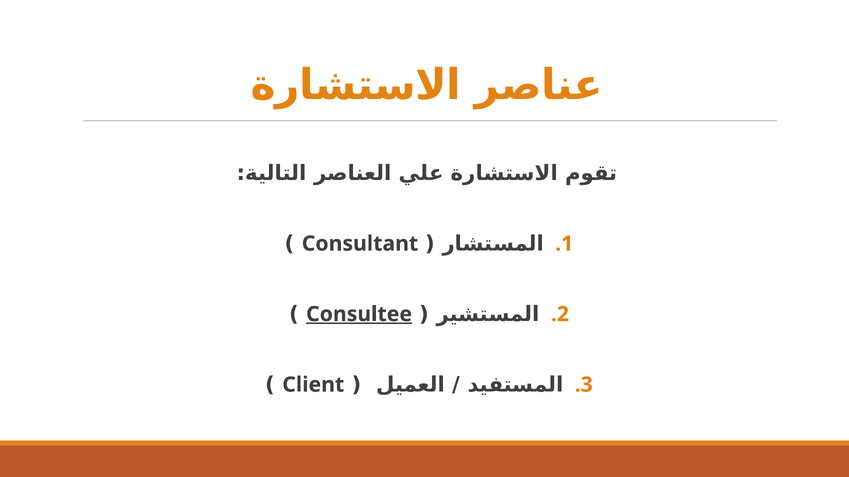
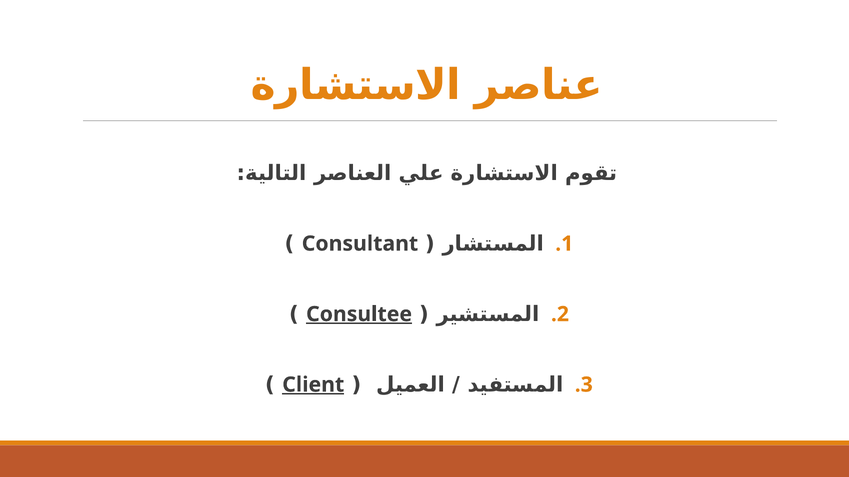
Client underline: none -> present (313, 385)
